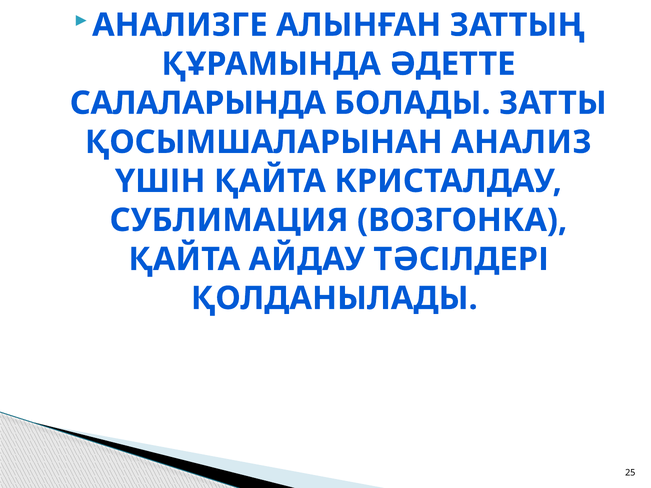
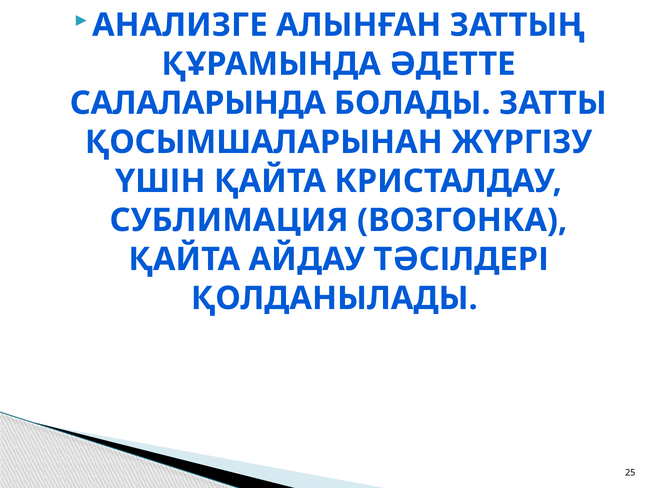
АНАЛИЗ: АНАЛИЗ -> ЖҮРГІЗУ (522, 142)
